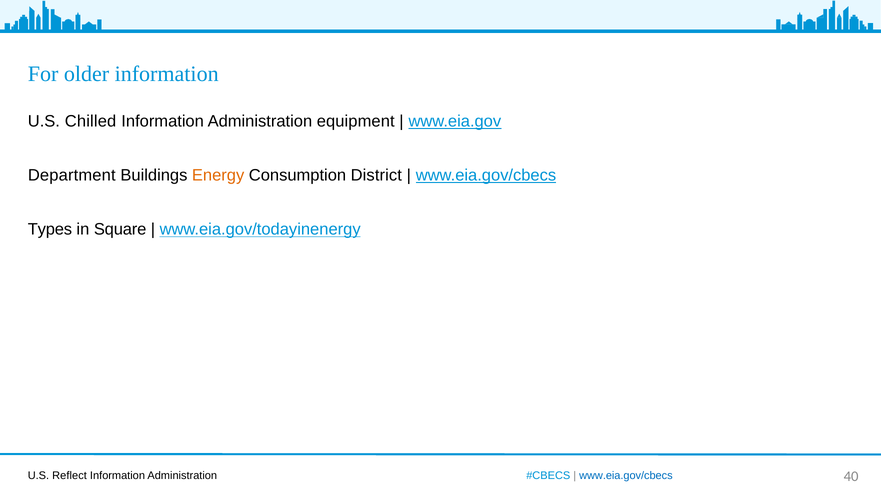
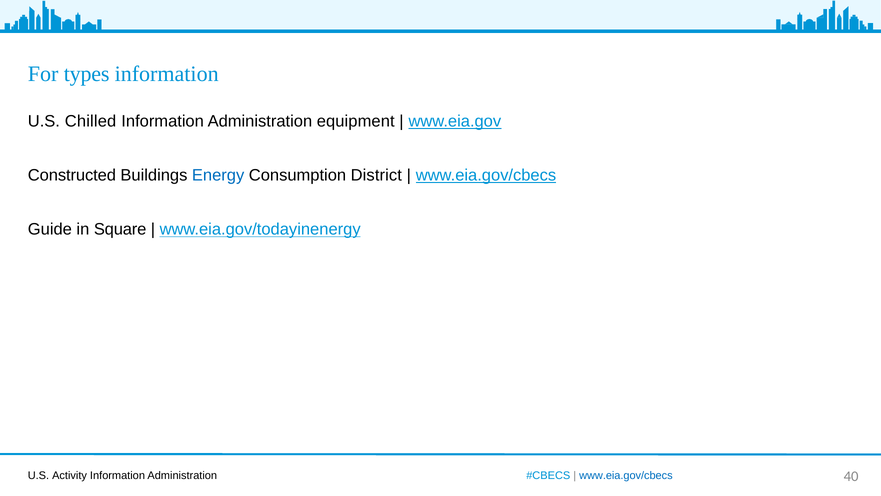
older: older -> types (87, 74)
Department: Department -> Constructed (72, 175)
Energy colour: orange -> blue (218, 175)
Types: Types -> Guide (50, 229)
Reflect: Reflect -> Activity (70, 475)
